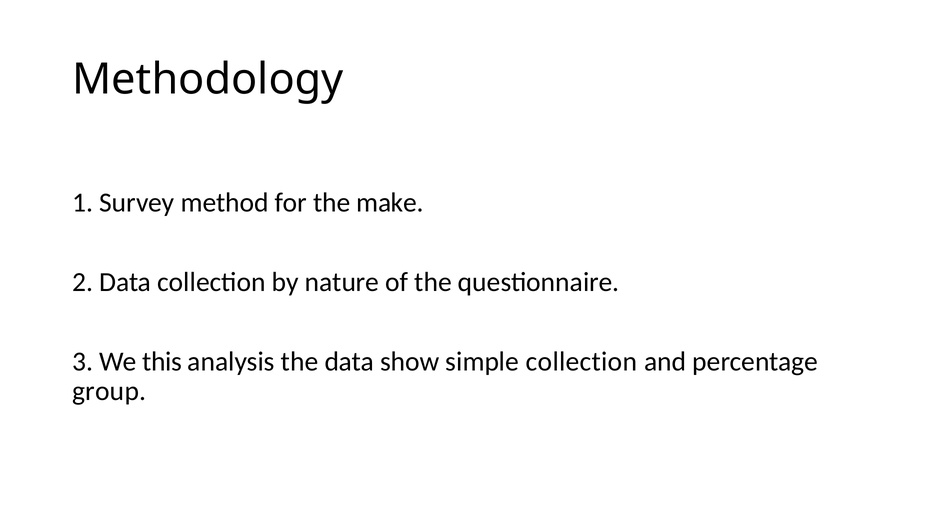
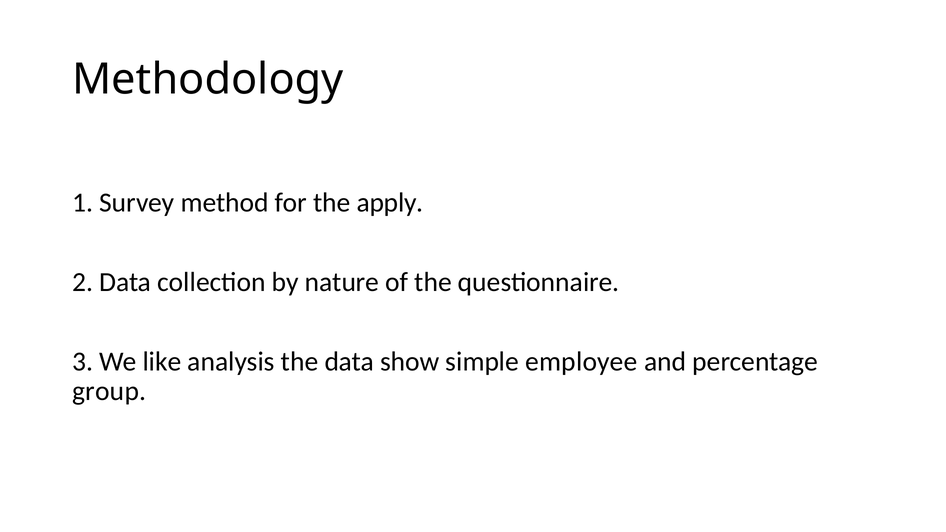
make: make -> apply (390, 203)
this: this -> like (162, 362)
simple collection: collection -> employee (581, 362)
